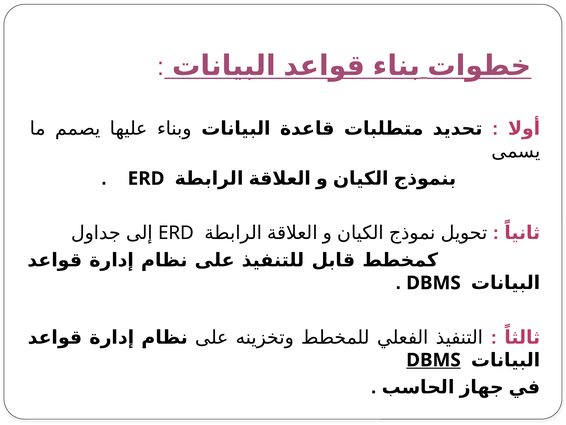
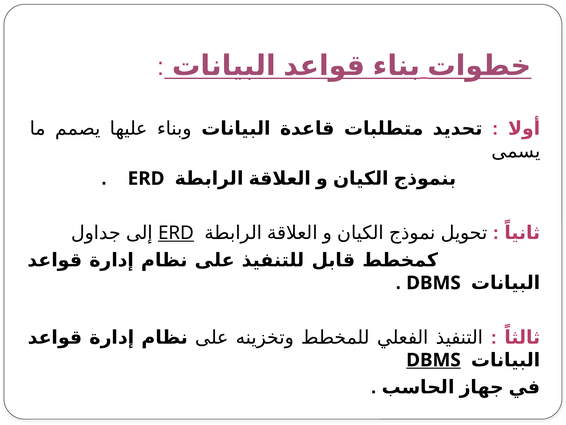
ERD underline: none -> present (176, 233)
